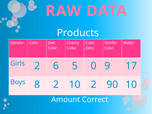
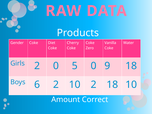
2 6: 6 -> 0 (56, 66)
9 17: 17 -> 18 (131, 66)
8: 8 -> 6 (37, 85)
2 90: 90 -> 18 (112, 85)
